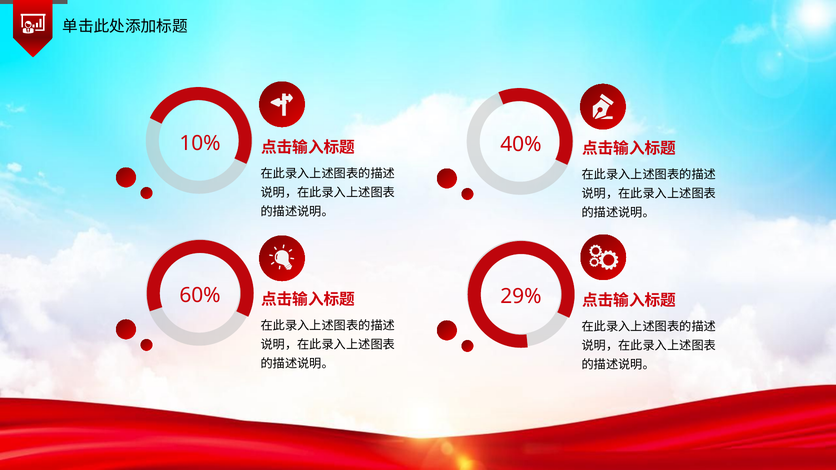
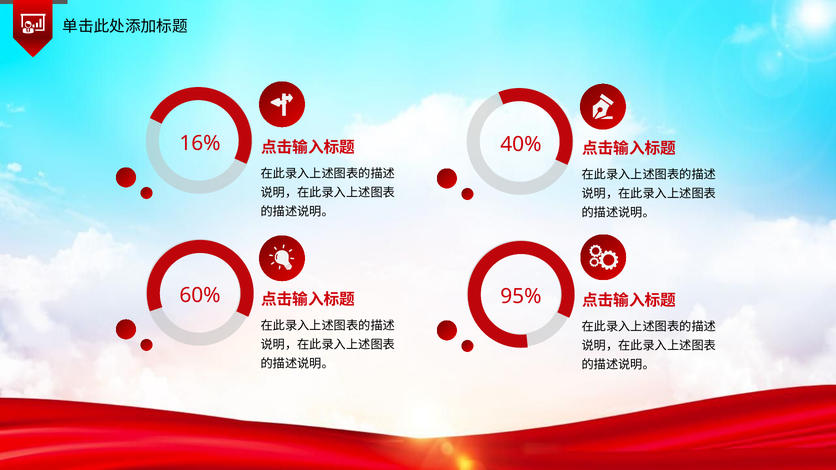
10%: 10% -> 16% (200, 143)
29%: 29% -> 95% (521, 296)
